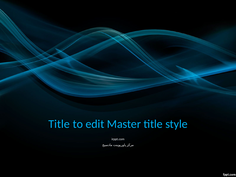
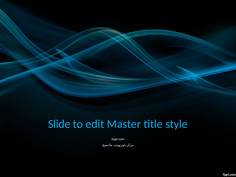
Title: Title -> Slide (59, 124)
